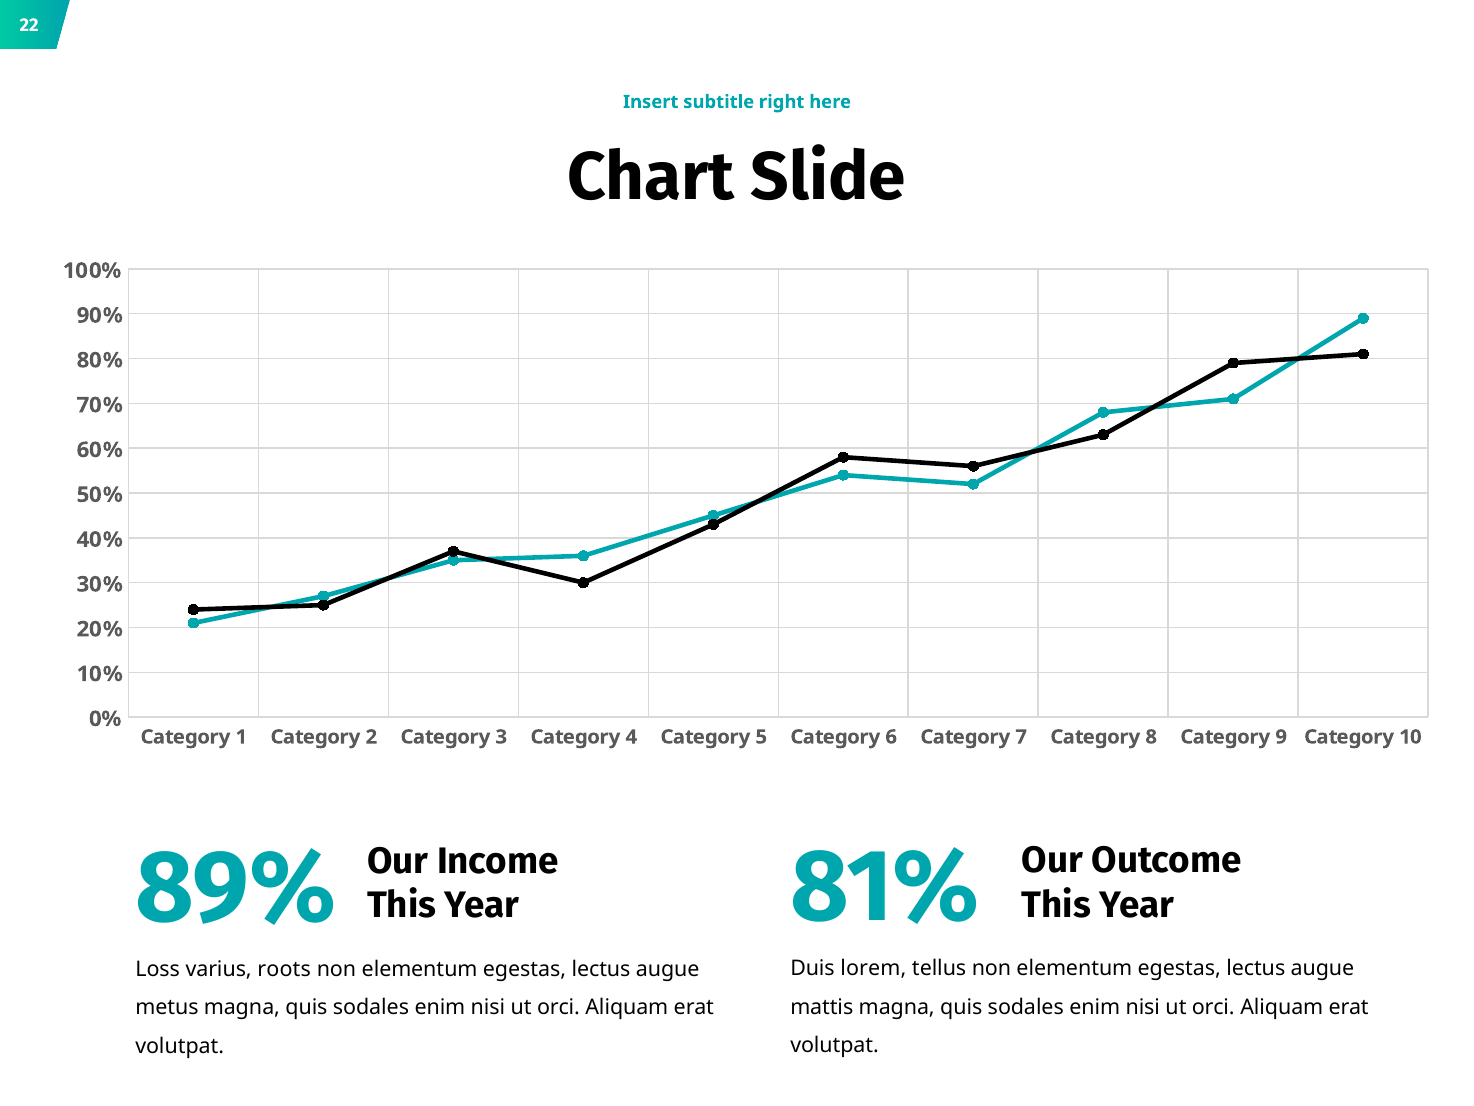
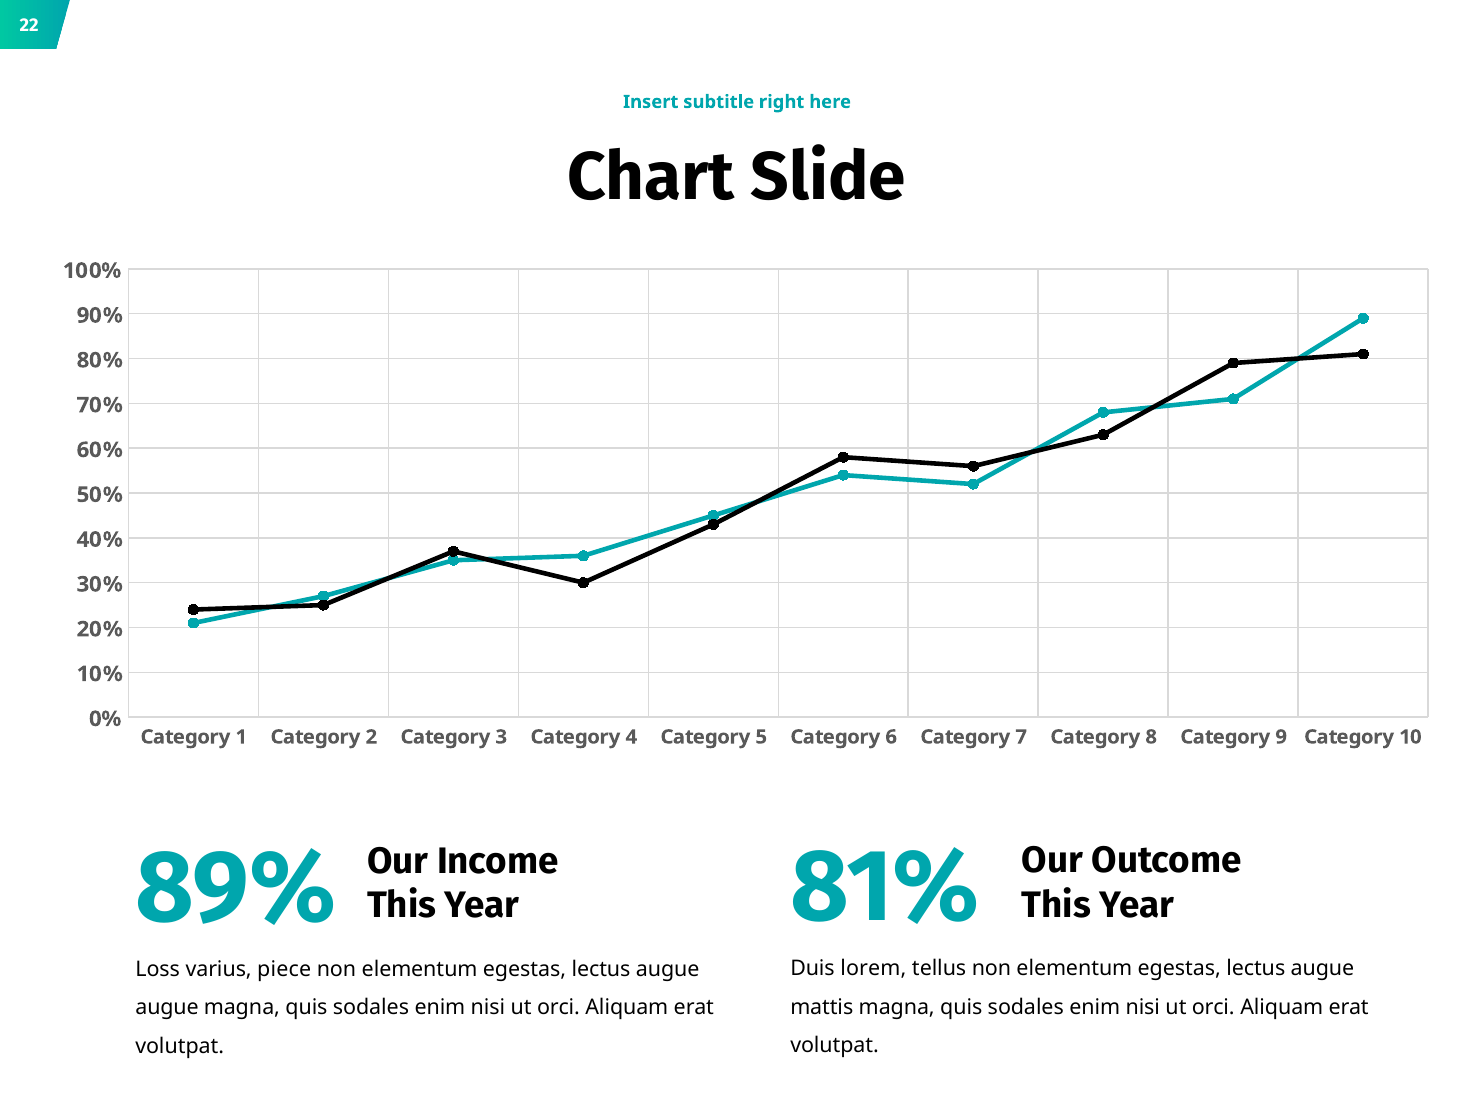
roots: roots -> piece (284, 969)
metus: metus -> augue (167, 1007)
